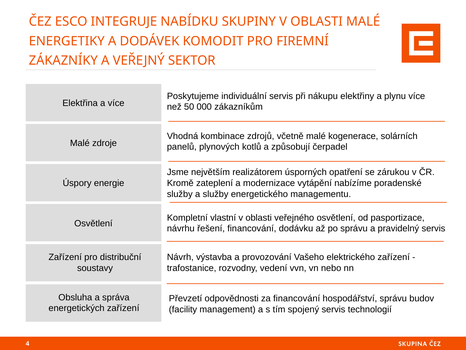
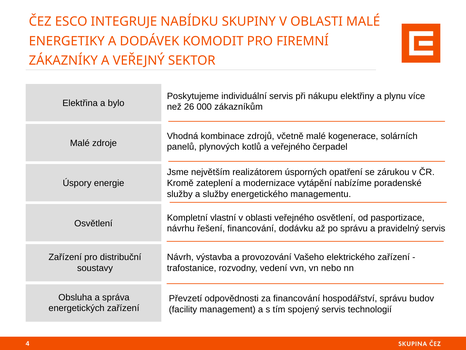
a více: více -> bylo (116, 103)
50: 50 -> 26 (189, 107)
a způsobují: způsobují -> veřejného (291, 147)
